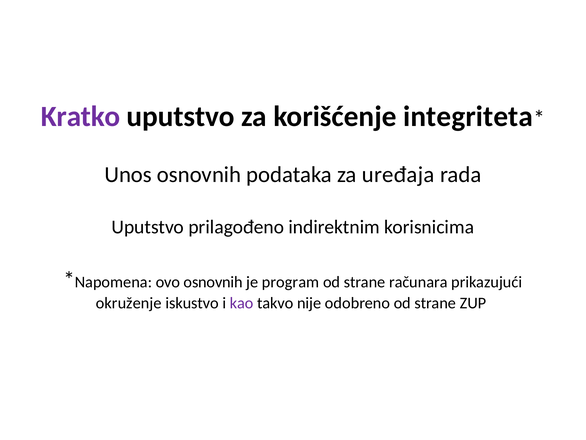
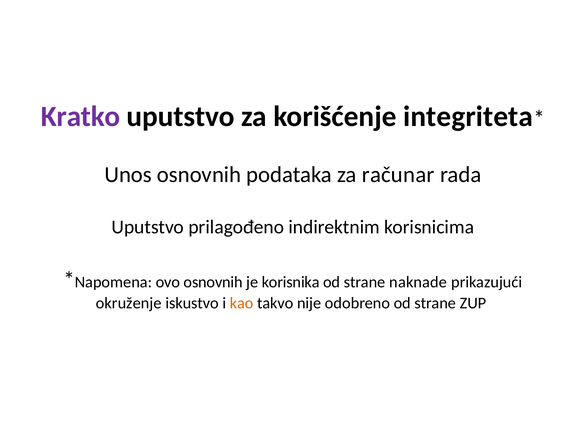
uređaja: uređaja -> računar (398, 174)
program: program -> korisnika (291, 282)
računara: računara -> naknade (418, 282)
kao colour: purple -> orange (242, 303)
